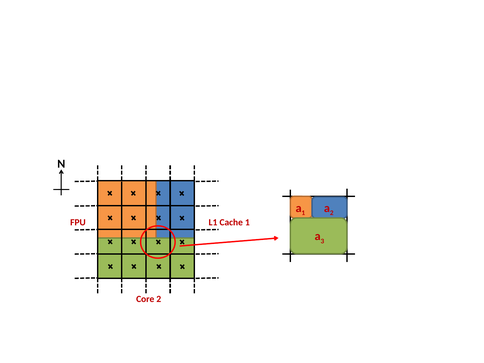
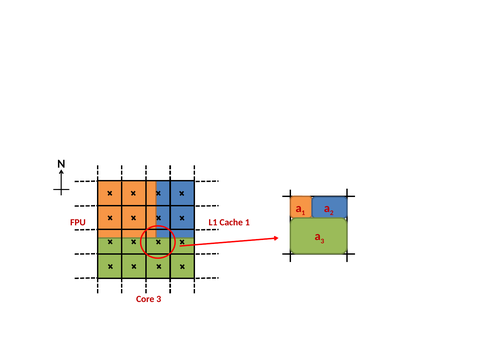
Core 2: 2 -> 3 (159, 299)
